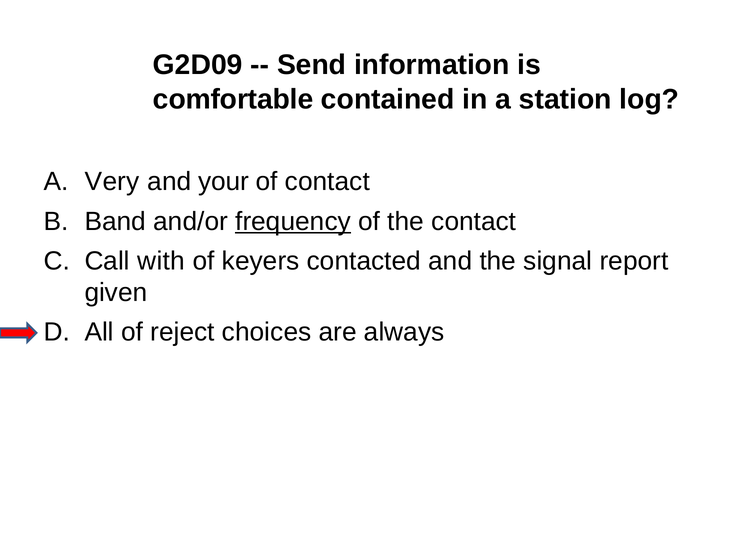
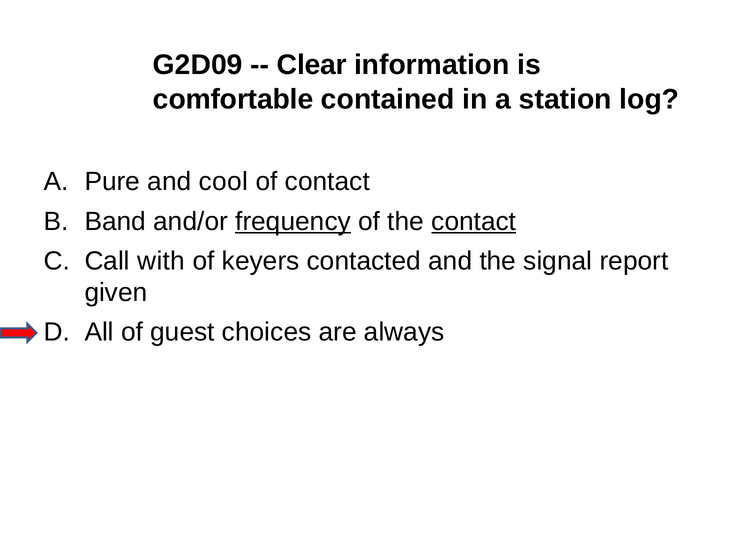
Send: Send -> Clear (312, 65)
Very: Very -> Pure (112, 182)
your: your -> cool (223, 182)
contact underline: none -> present (474, 221)
reject: reject -> guest (182, 332)
